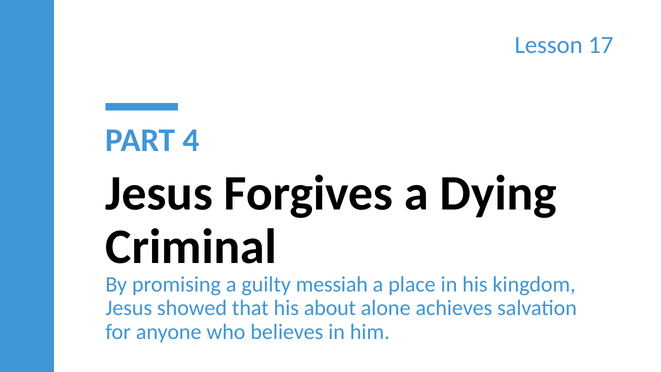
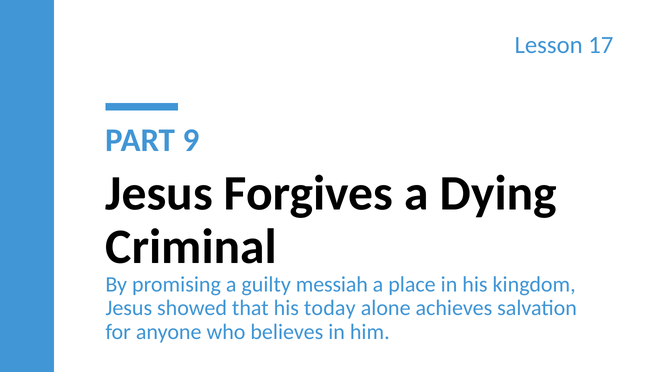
4: 4 -> 9 (191, 140)
about: about -> today (330, 308)
